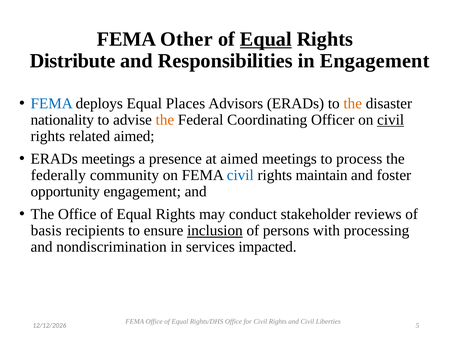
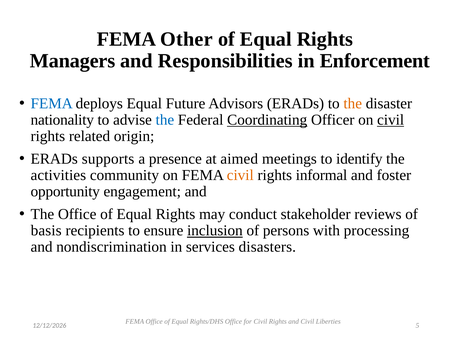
Equal underline: present -> none (266, 39)
Distribute: Distribute -> Managers (73, 61)
in Engagement: Engagement -> Enforcement (375, 61)
Places: Places -> Future (186, 103)
the colour: orange -> blue (165, 120)
Coordinating underline: none -> present (267, 120)
related aimed: aimed -> origin (134, 136)
ERADs meetings: meetings -> supports (108, 159)
process: process -> identify (359, 159)
federally: federally -> activities (58, 175)
civil colour: blue -> orange (240, 175)
maintain: maintain -> informal (322, 175)
impacted: impacted -> disasters (267, 247)
